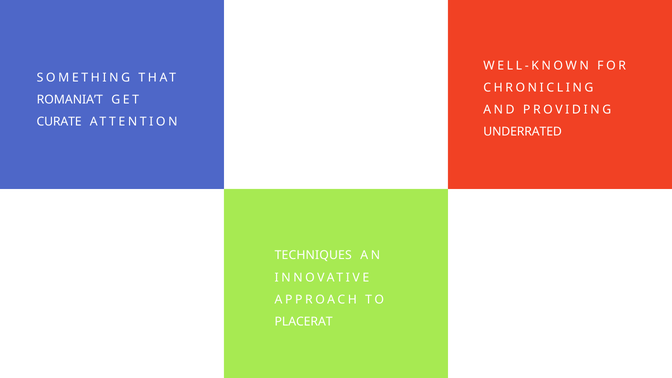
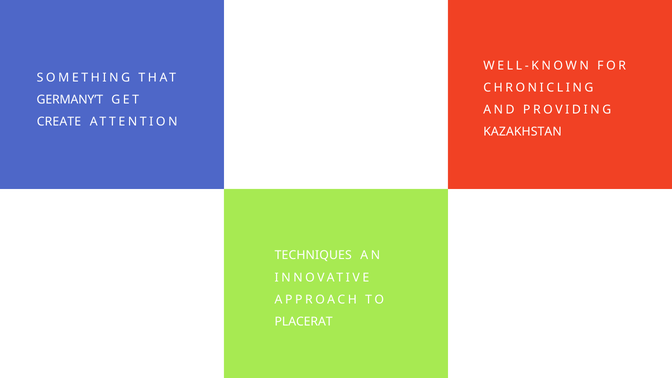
ROMANIA’T: ROMANIA’T -> GERMANY’T (70, 100)
CURATE: CURATE -> CREATE (59, 122)
UNDERRATED: UNDERRATED -> KAZAKHSTAN (523, 132)
